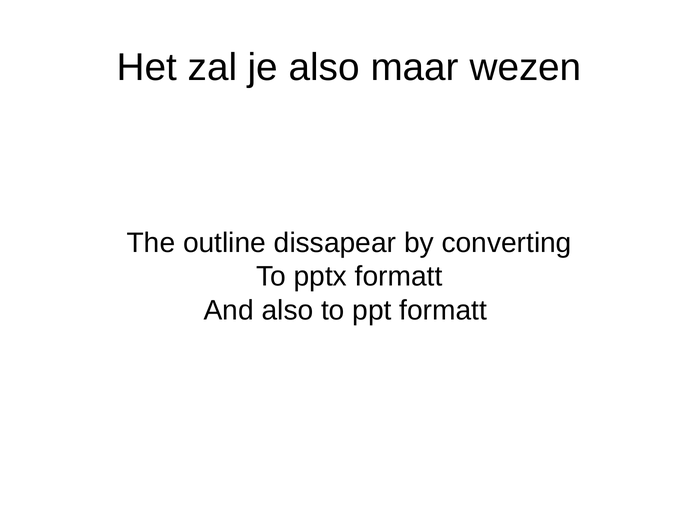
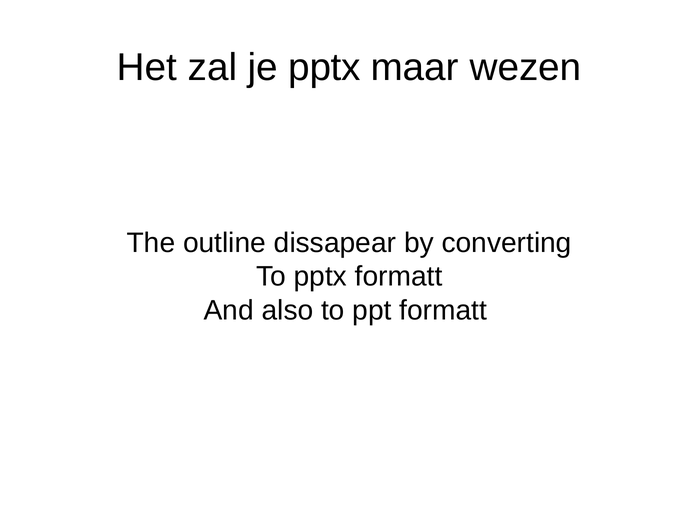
je also: also -> pptx (324, 67)
